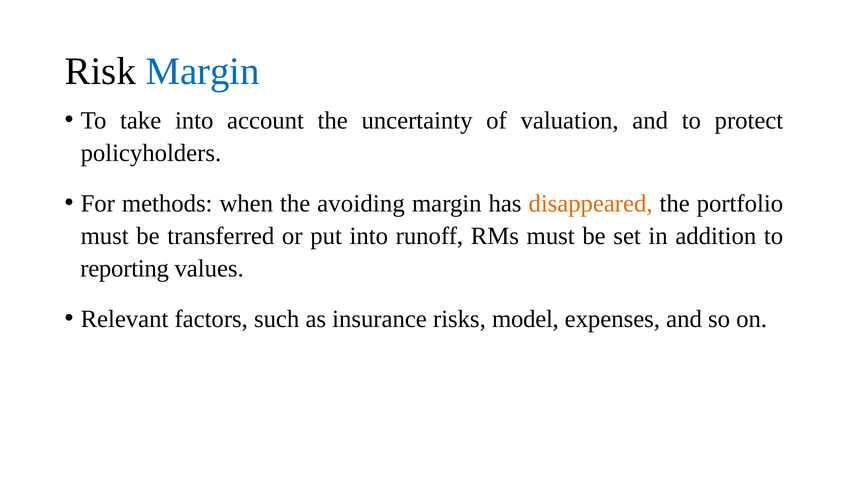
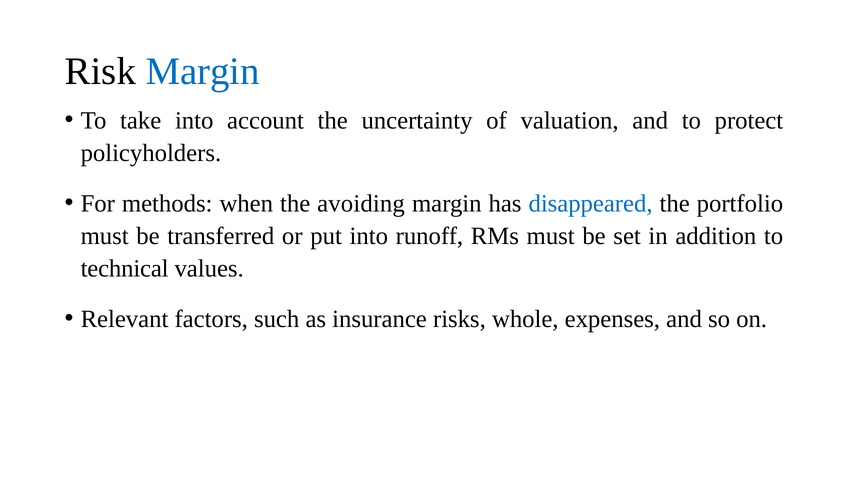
disappeared colour: orange -> blue (591, 203)
reporting: reporting -> technical (125, 268)
model: model -> whole (525, 319)
